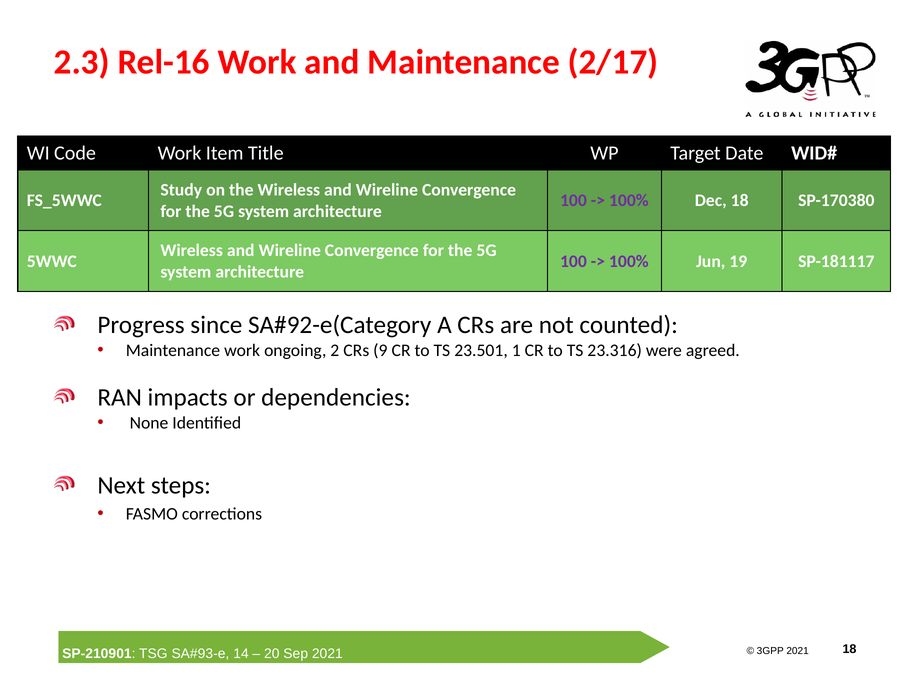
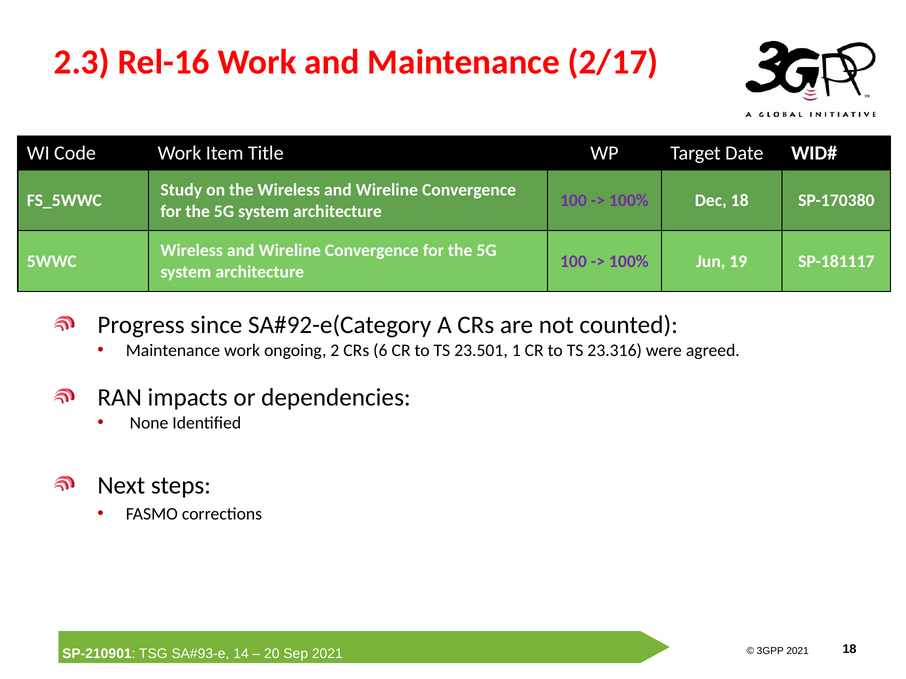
9: 9 -> 6 (380, 351)
